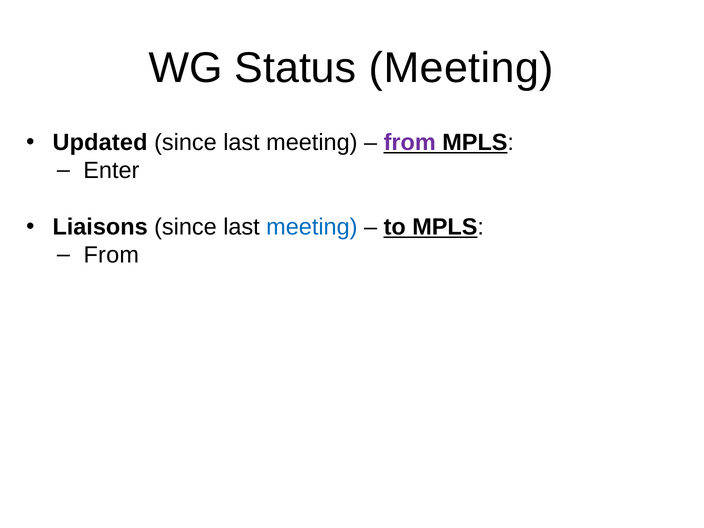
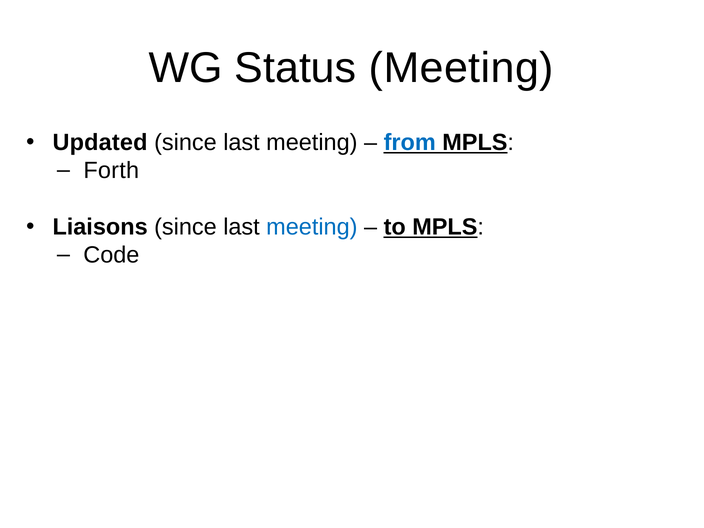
from colour: purple -> blue (410, 143)
Enter: Enter -> Forth (111, 171)
From: From -> Code (111, 255)
